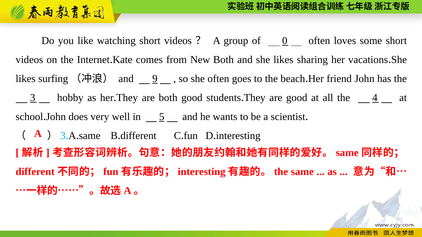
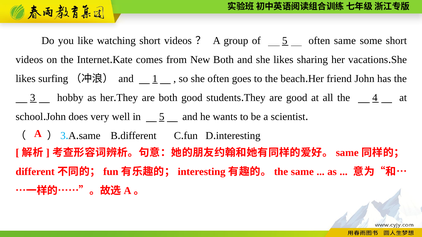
of 0: 0 -> 5 (285, 41)
often loves: loves -> same (345, 41)
9: 9 -> 1 (155, 79)
